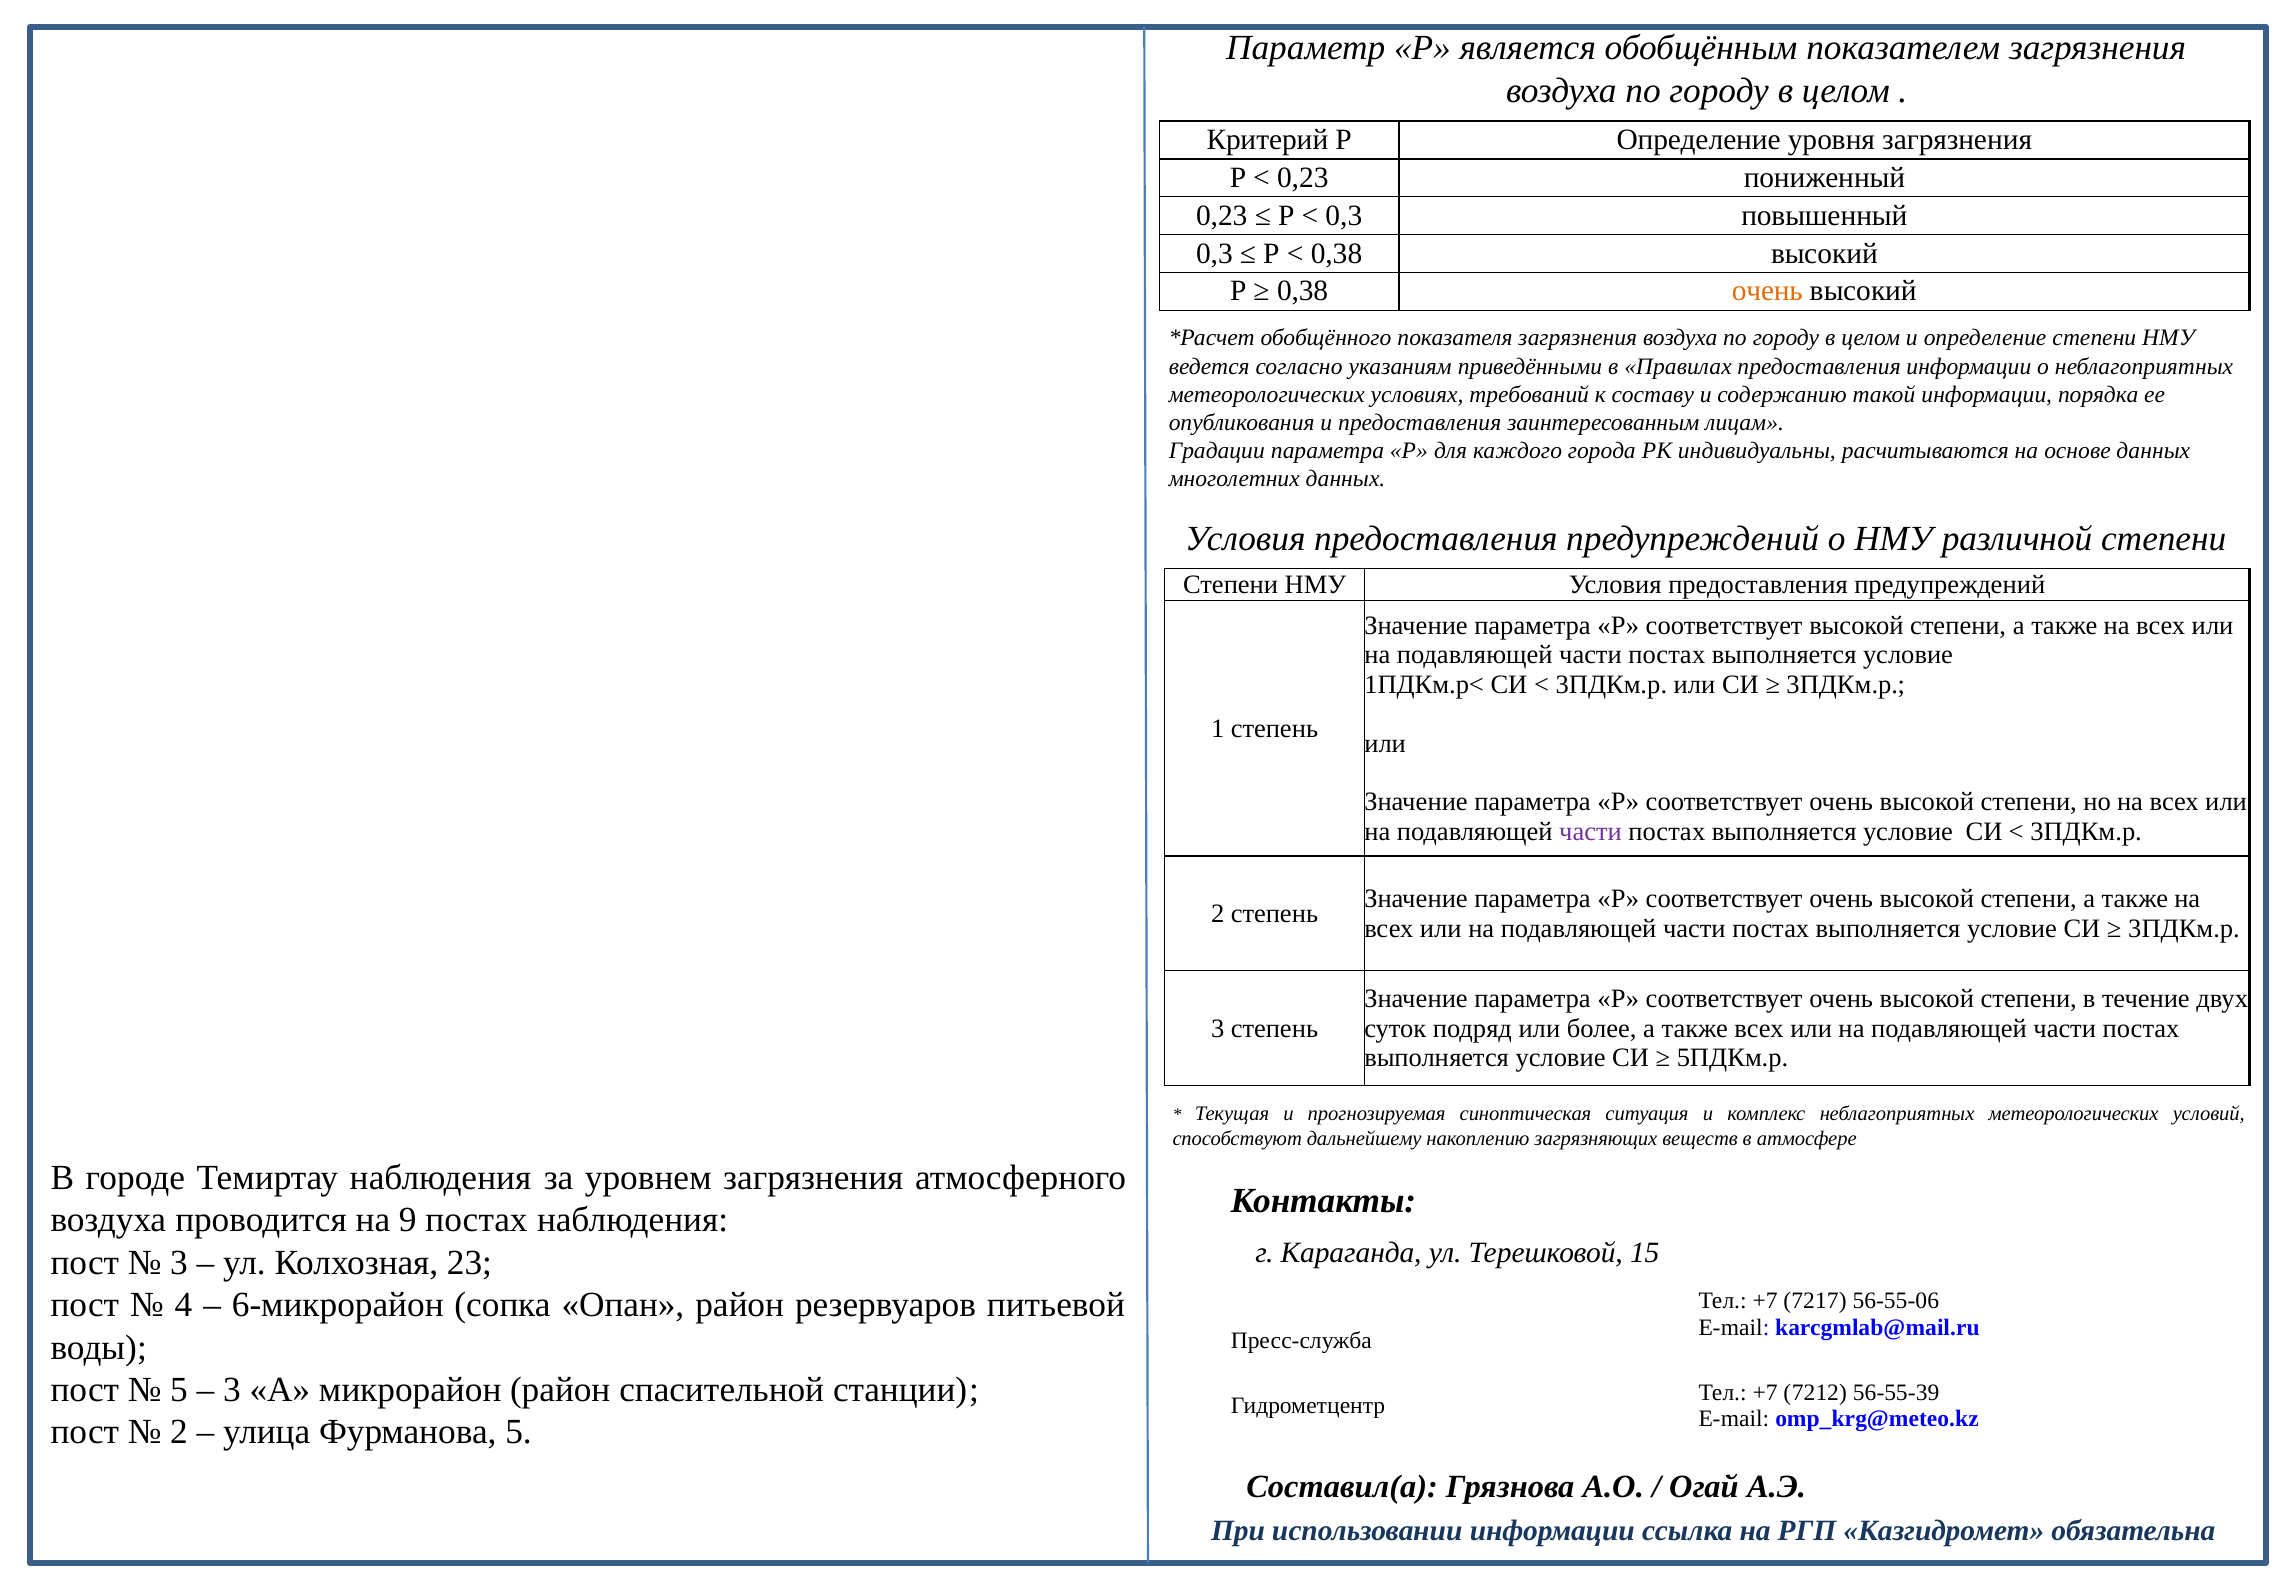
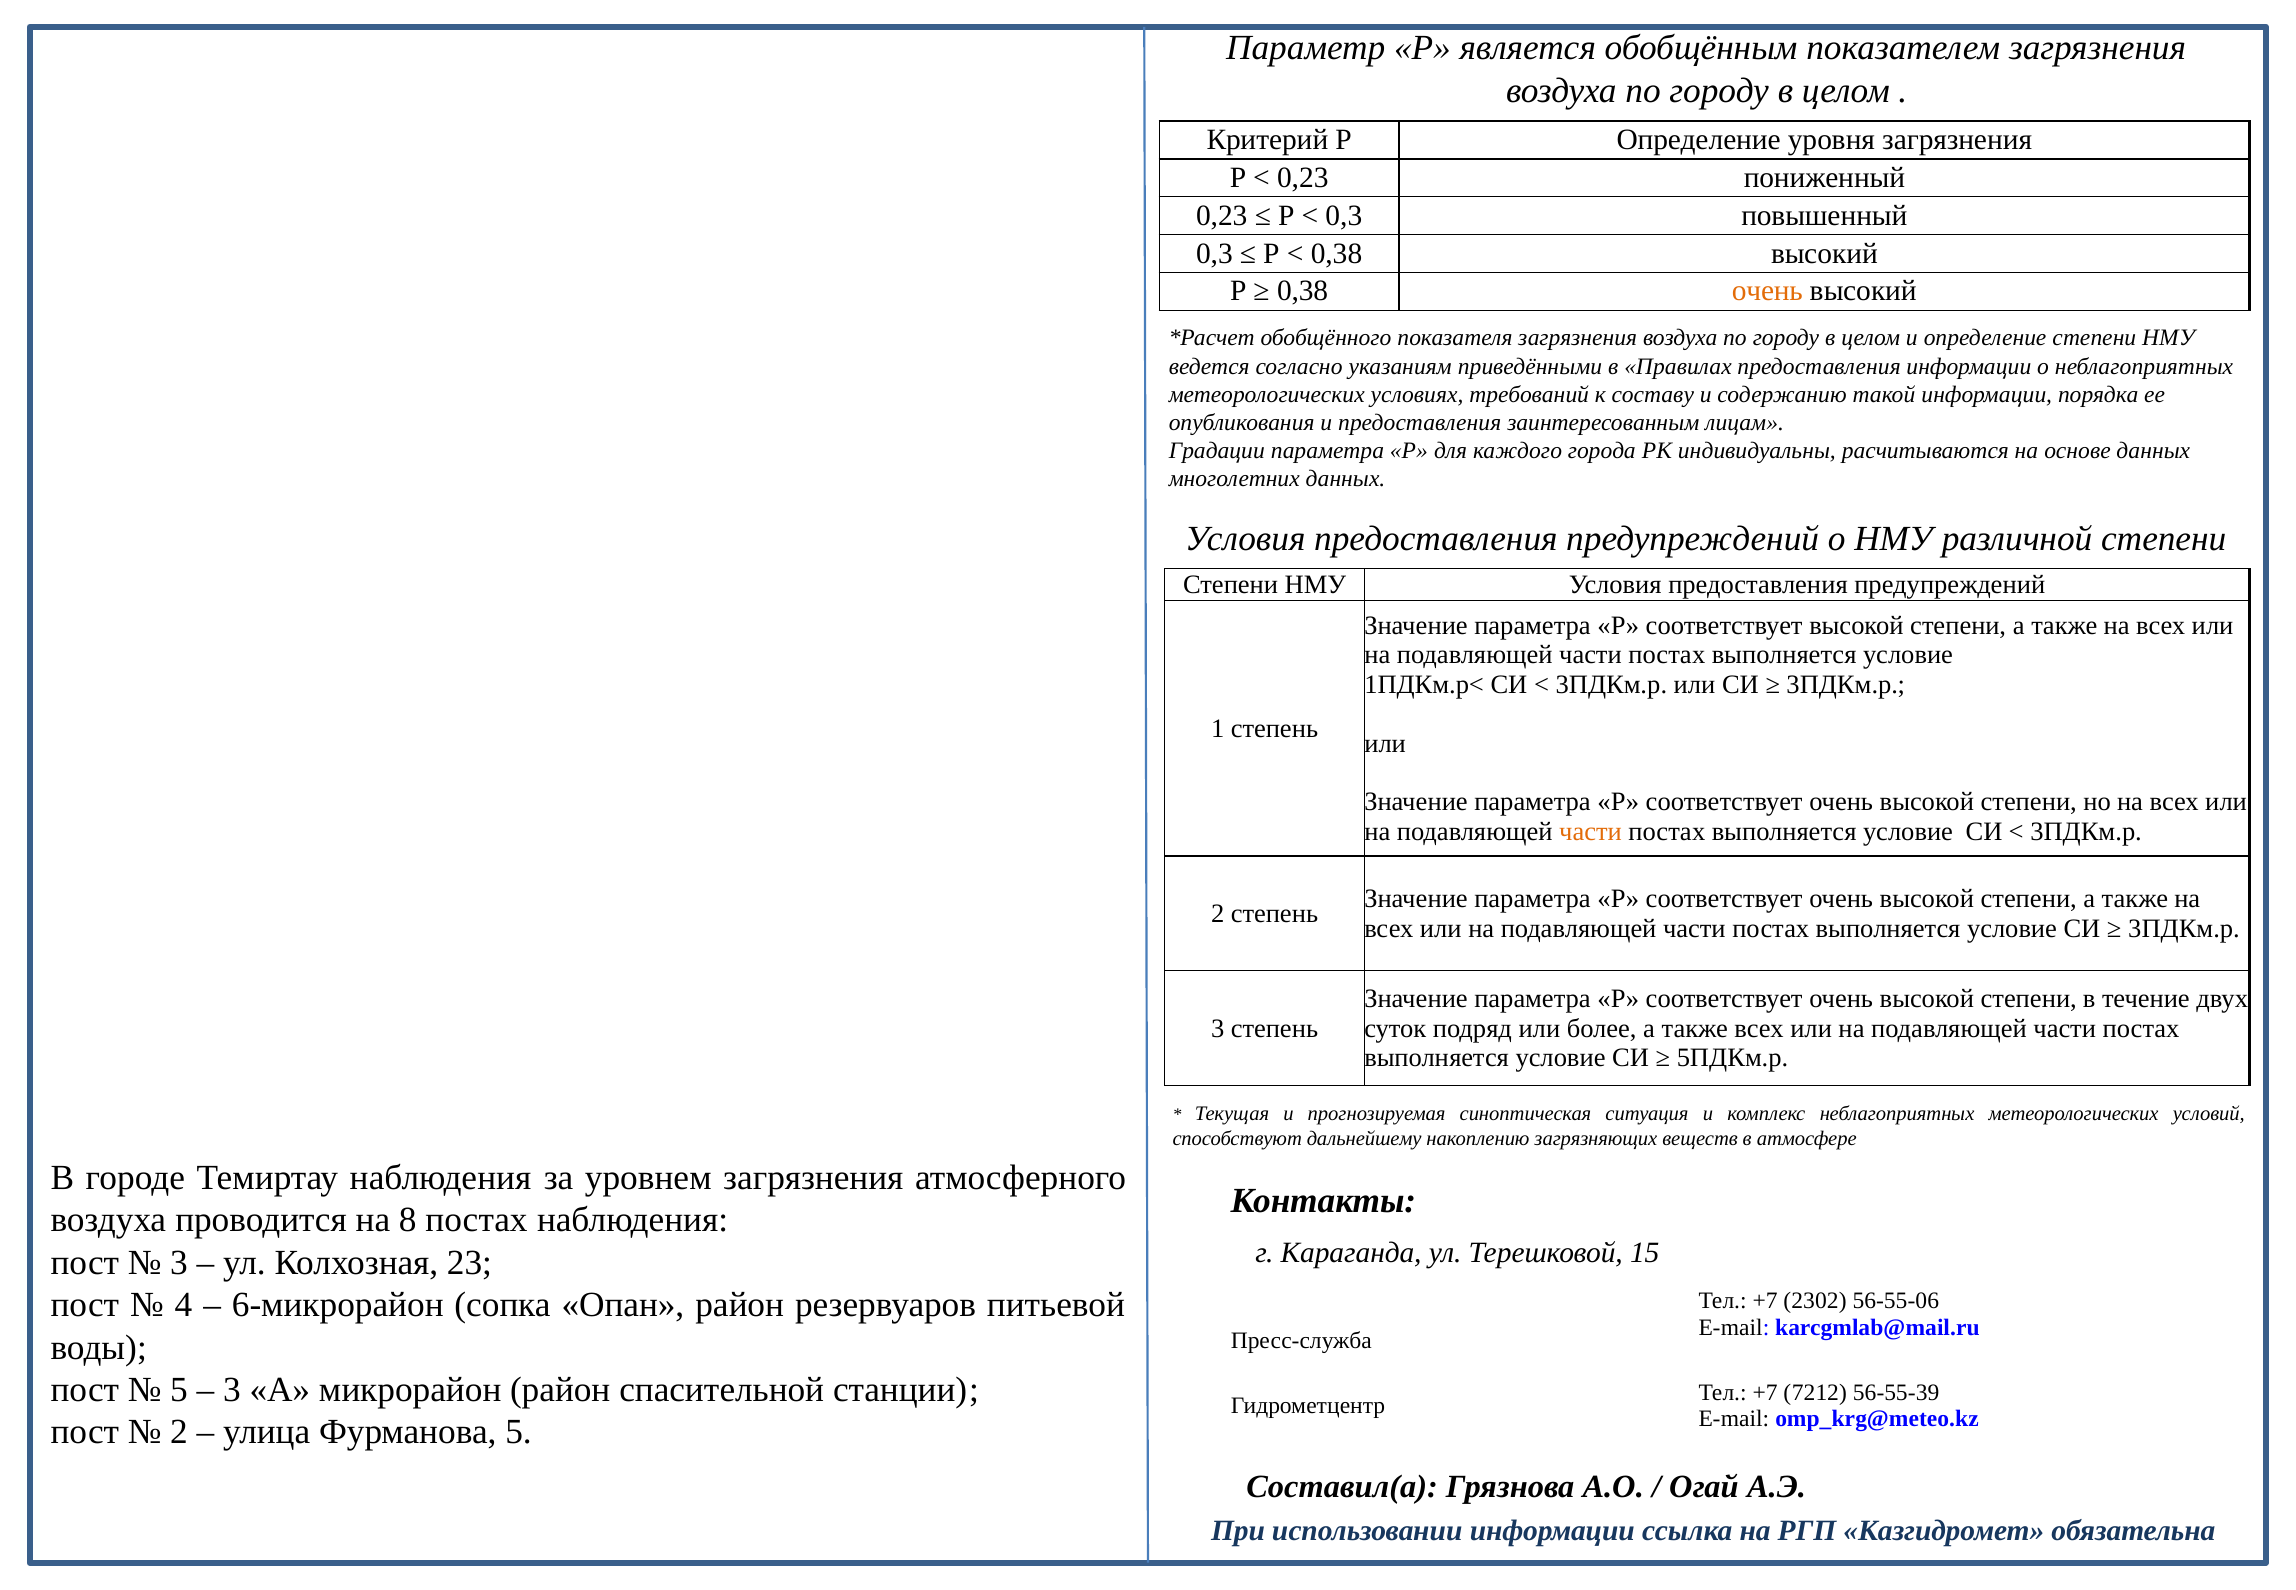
части colour: purple -> orange (1591, 831)
9: 9 -> 8 (408, 1220)
7217: 7217 -> 2302 (1815, 1301)
